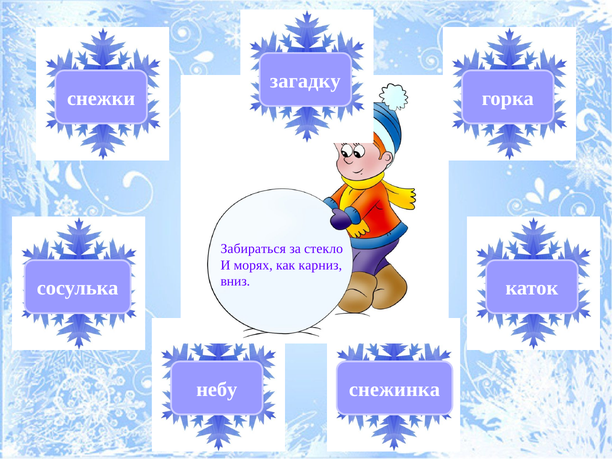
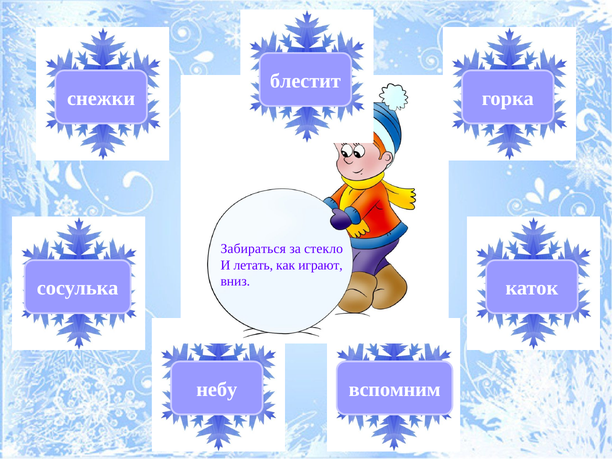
загадку: загадку -> блестит (305, 81)
морях: морях -> летать (253, 265)
карниз: карниз -> играют (320, 265)
снежинка: снежинка -> вспомним (395, 389)
